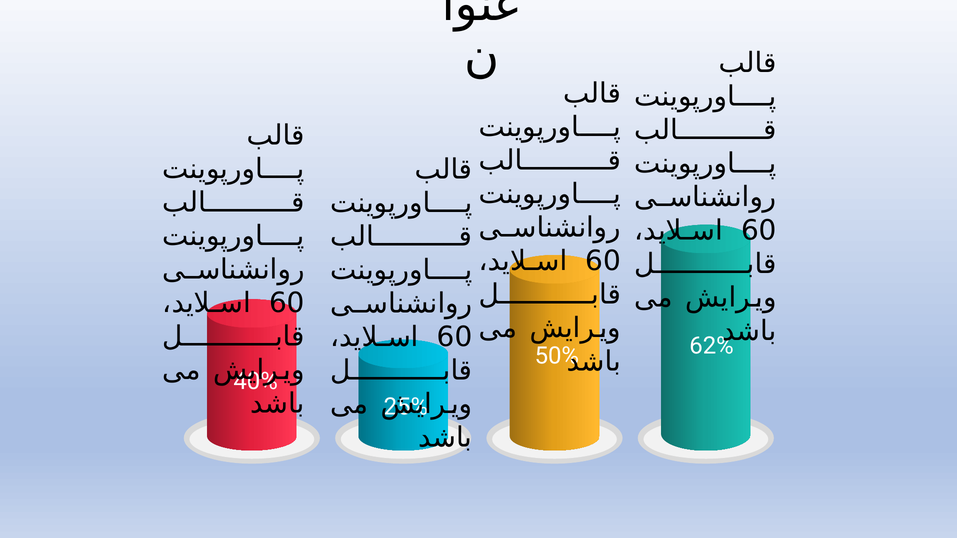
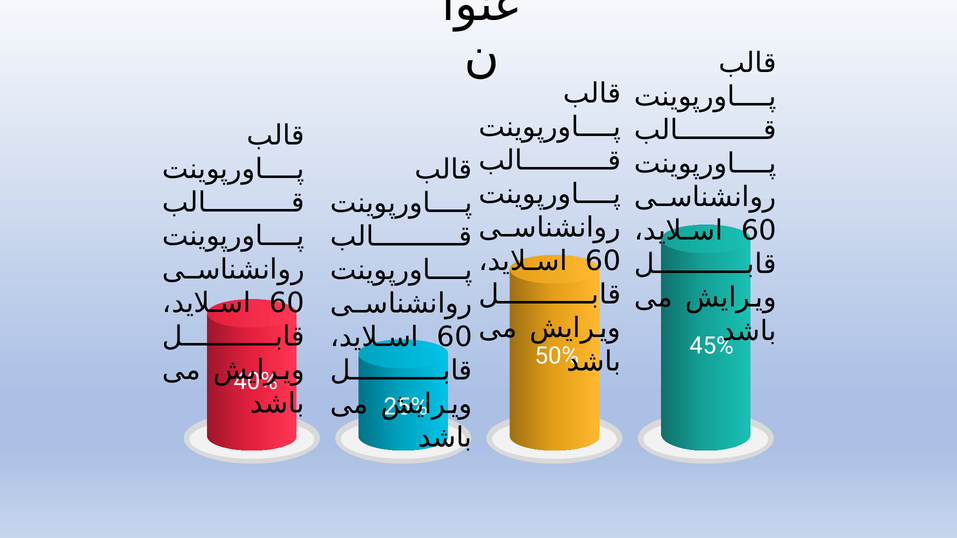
62%: 62% -> 45% (712, 346)
